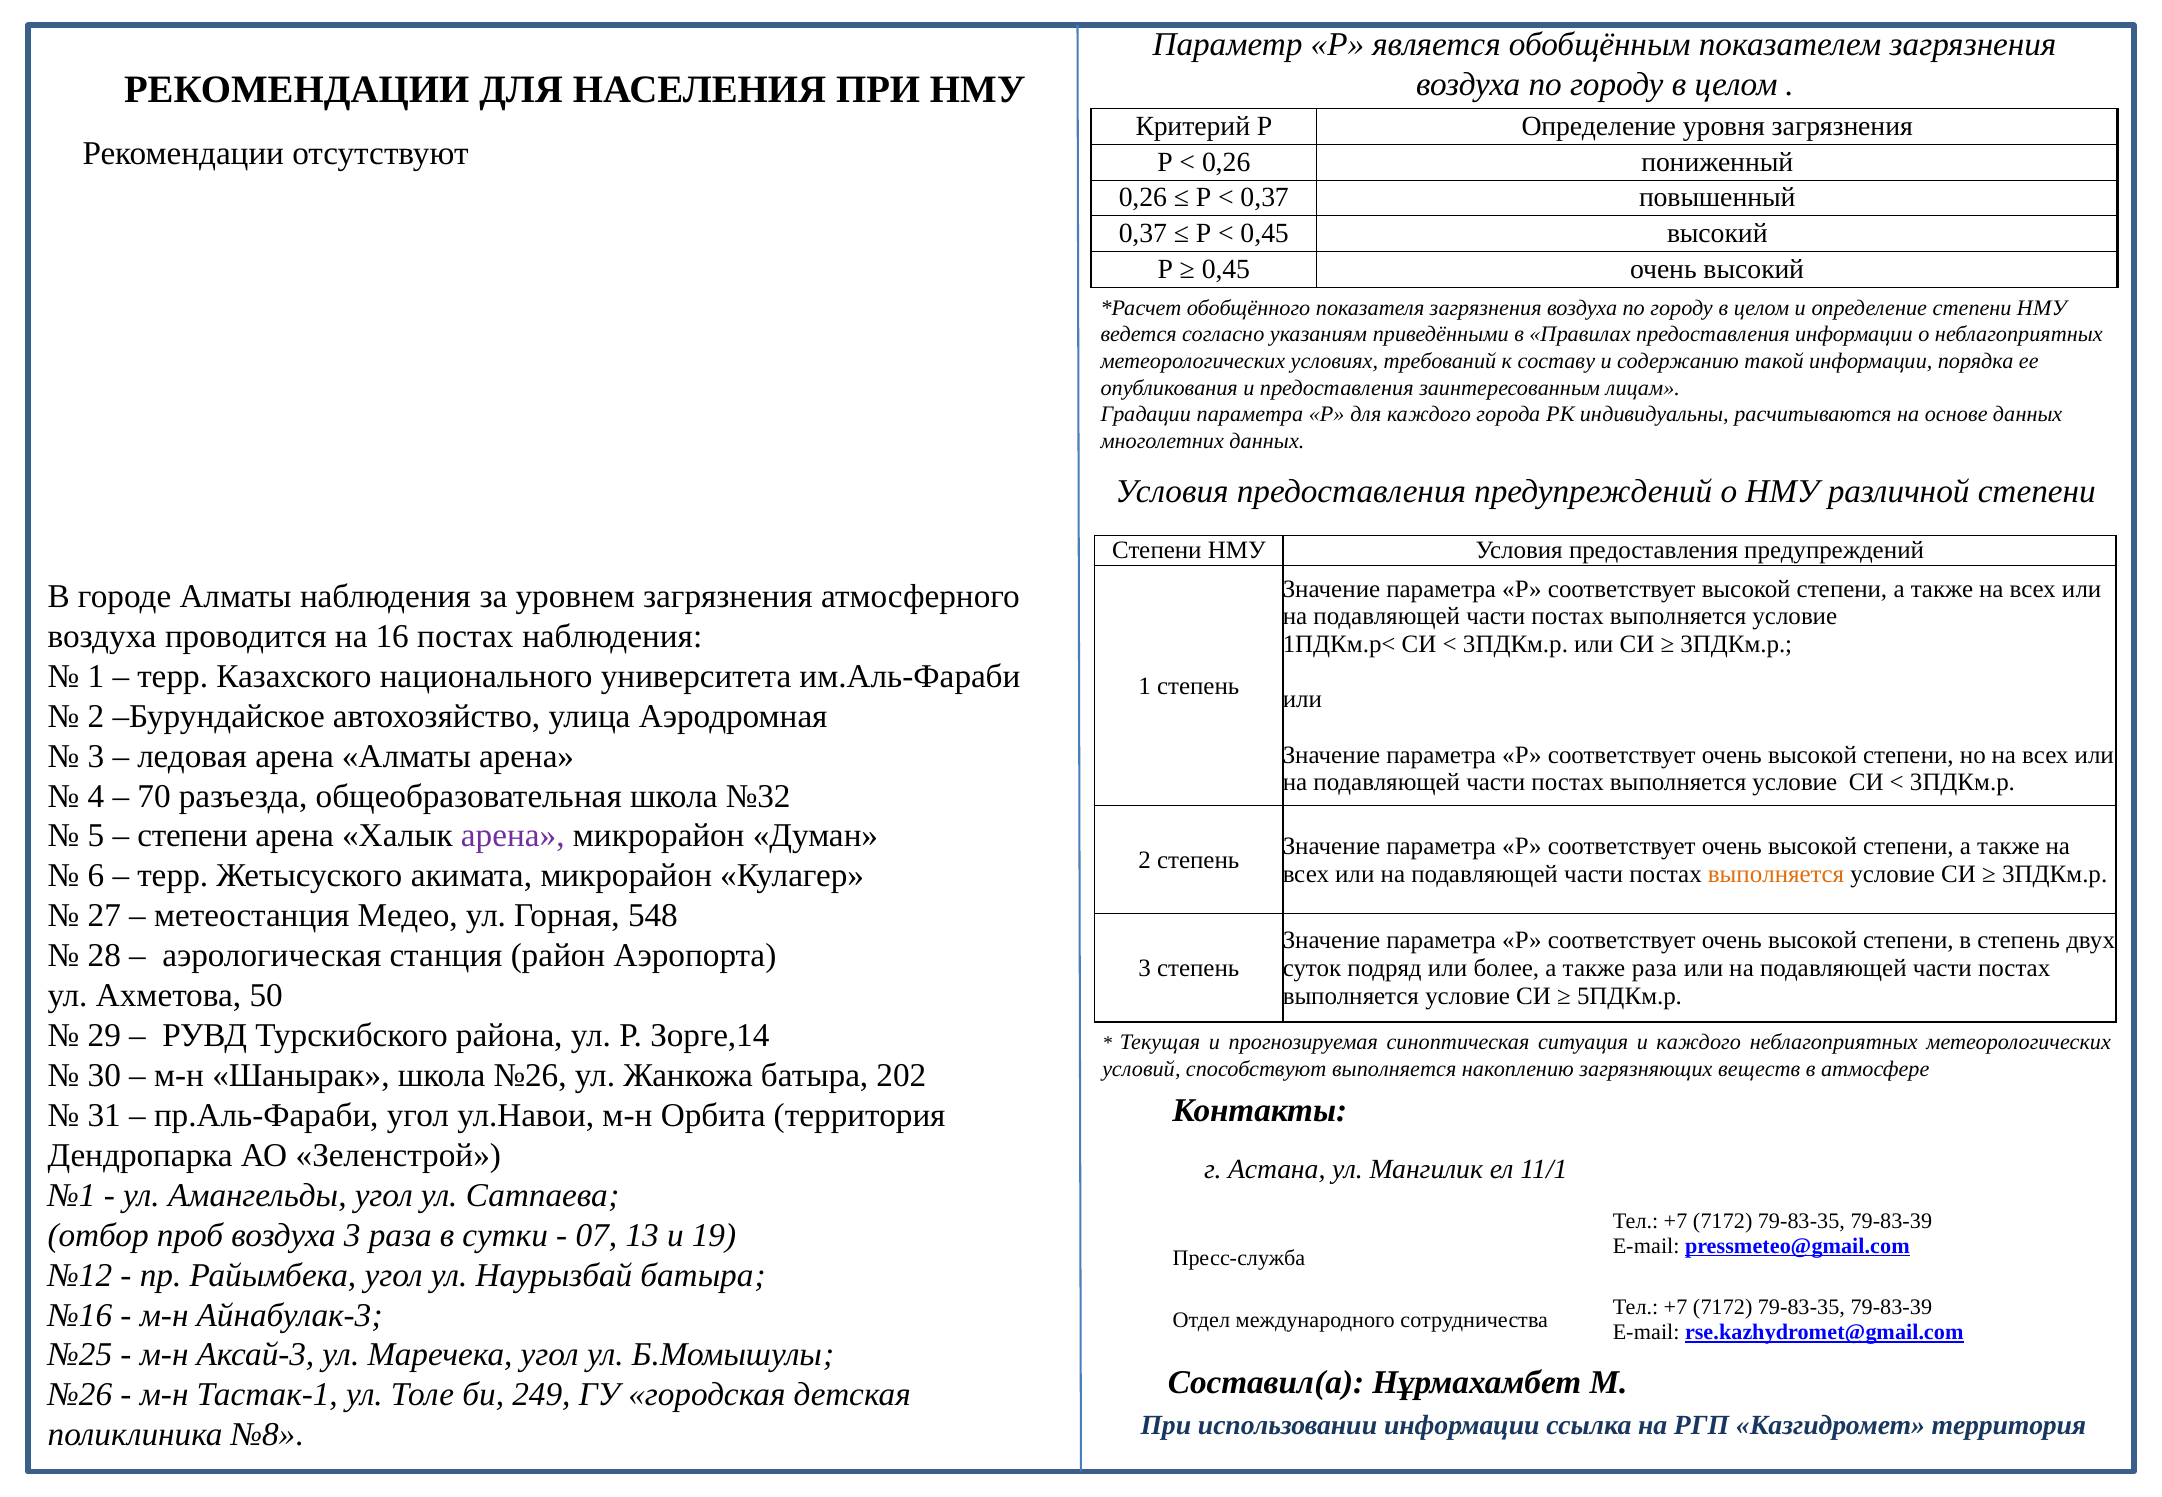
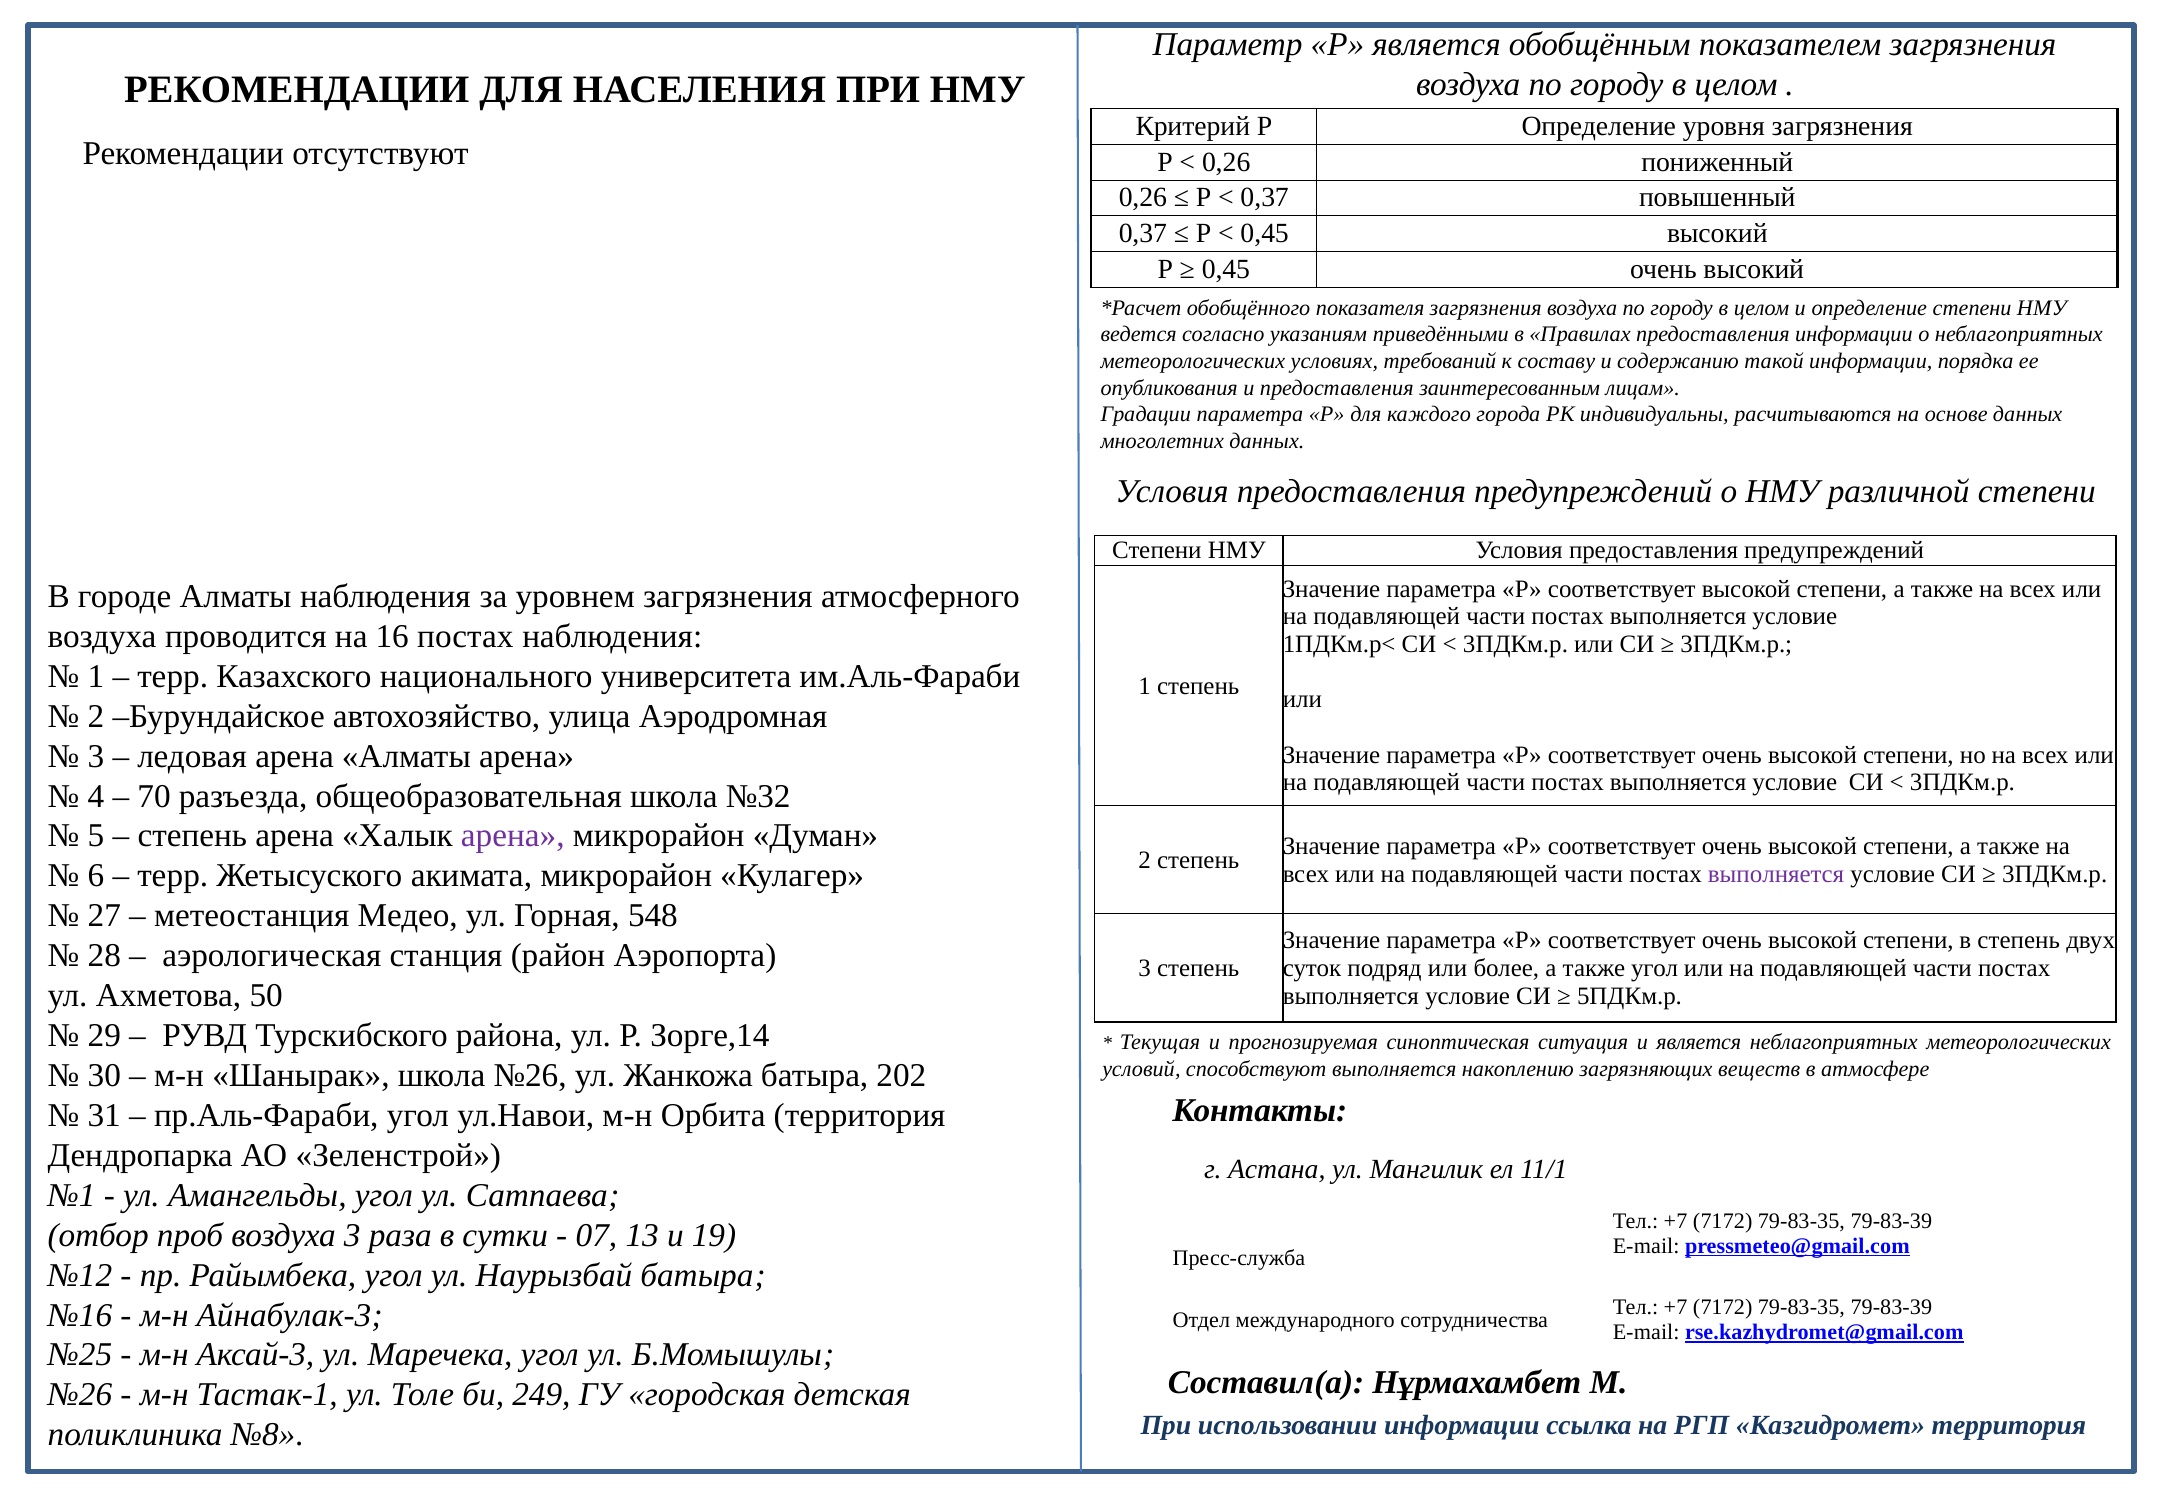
степени: степени -> степень (192, 836)
выполняется colour: orange -> purple (1776, 874)
также раза: раза -> угол (1655, 968)
и каждого: каждого -> является (1699, 1042)
